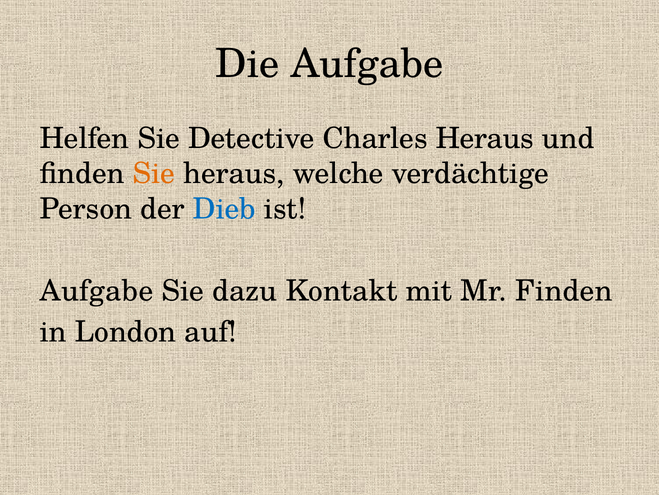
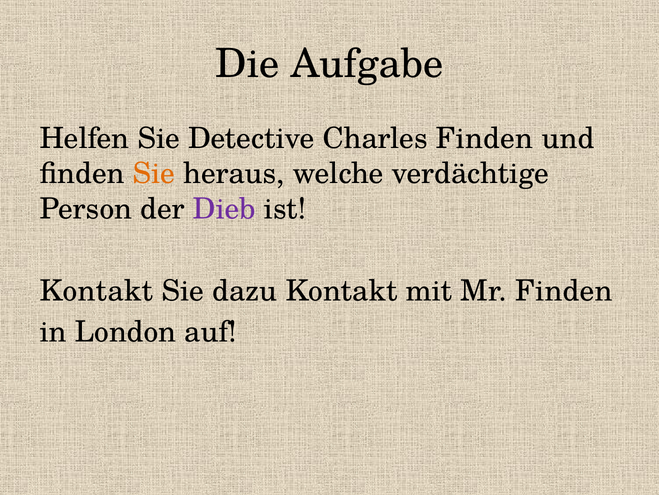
Charles Heraus: Heraus -> Finden (484, 138)
Dieb colour: blue -> purple (224, 209)
Aufgabe: Aufgabe -> Kontakt (96, 291)
